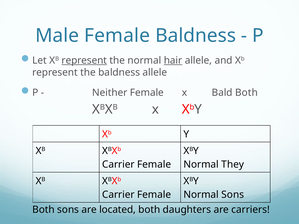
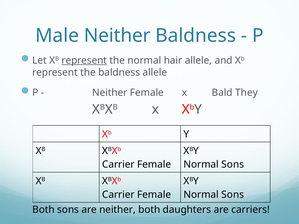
Male Female: Female -> Neither (117, 36)
hair underline: present -> none (173, 61)
Bald Both: Both -> They (246, 93)
They: They -> Sons (233, 165)
are located: located -> neither (117, 210)
